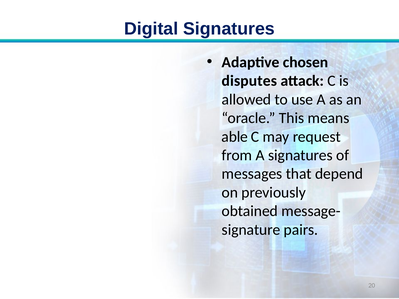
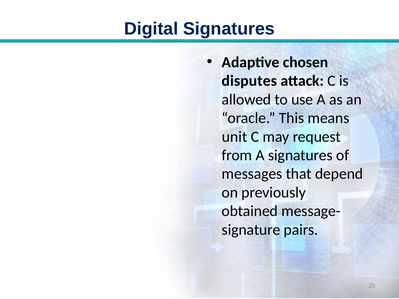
able: able -> unit (235, 137)
